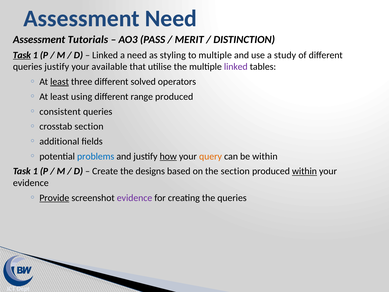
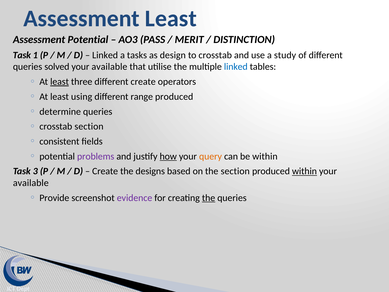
Assessment Need: Need -> Least (171, 19)
Assessment Tutorials: Tutorials -> Potential (88, 40)
Task underline: present -> none (22, 55)
a need: need -> tasks (137, 55)
styling: styling -> design (173, 55)
to multiple: multiple -> crosstab (215, 55)
queries justify: justify -> solved (57, 67)
linked colour: purple -> blue (236, 67)
different solved: solved -> create (143, 82)
consistent: consistent -> determine (60, 111)
additional: additional -> consistent (59, 141)
problems colour: blue -> purple (96, 156)
1: 1 -> 3 (35, 171)
evidence: evidence -> available (31, 183)
Provide underline: present -> none (54, 198)
the underline: none -> present (209, 198)
